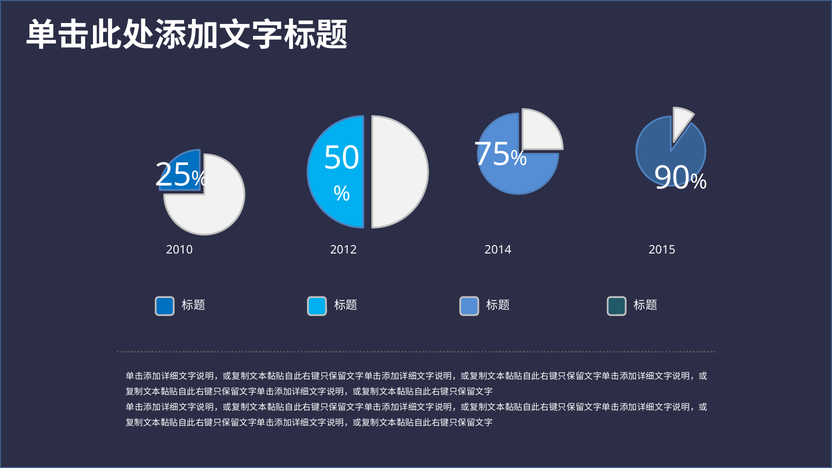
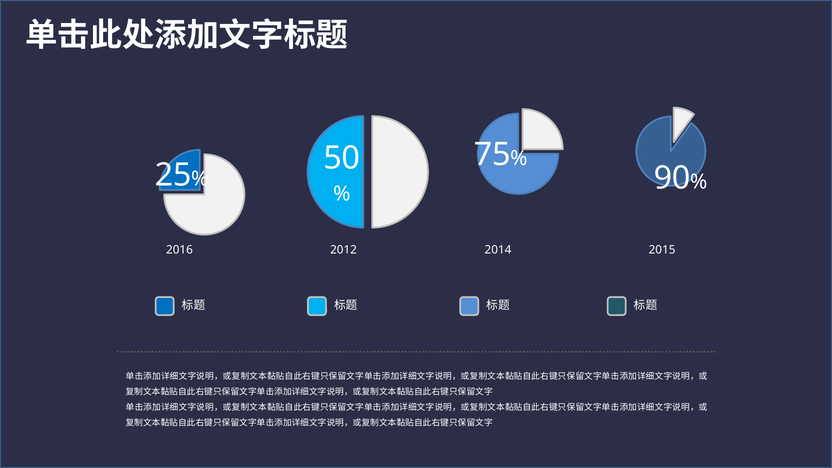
2010: 2010 -> 2016 (179, 250)
